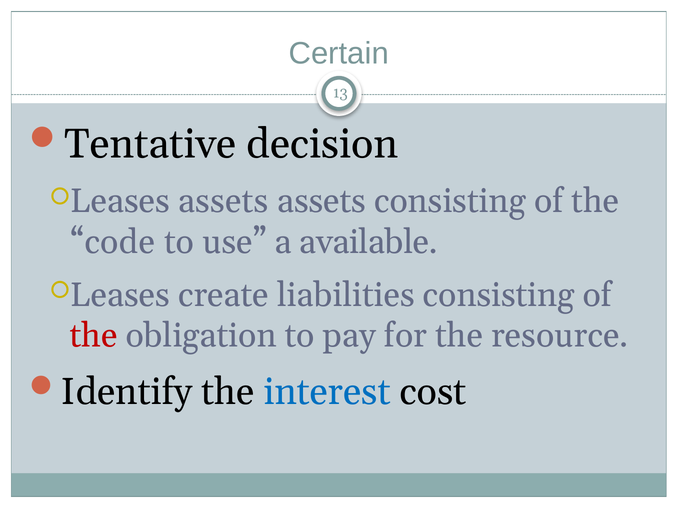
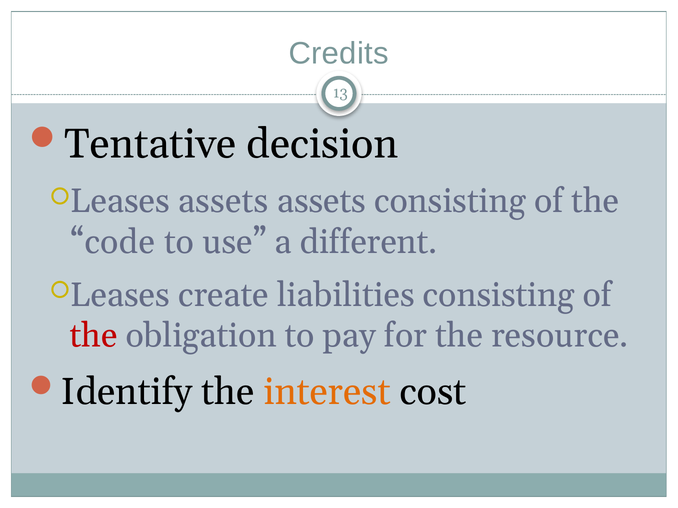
Certain: Certain -> Credits (339, 53)
available: available -> different (369, 242)
interest colour: blue -> orange (327, 392)
